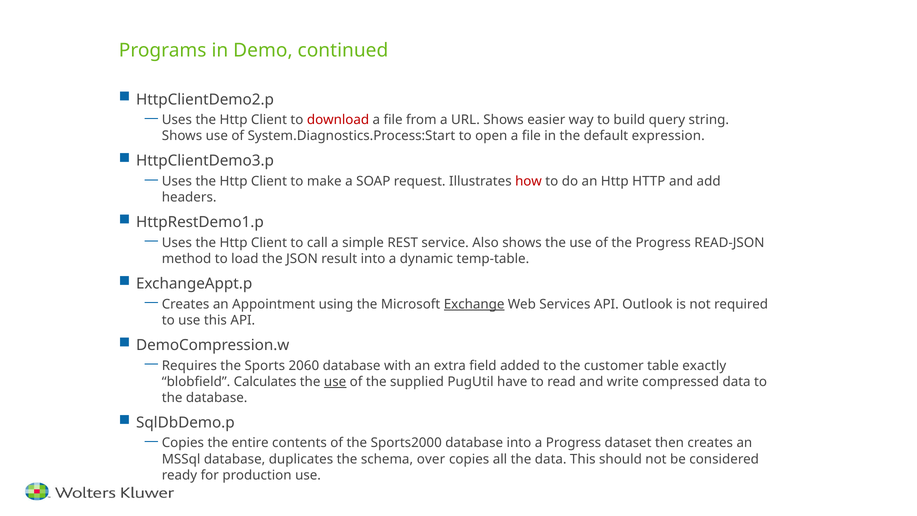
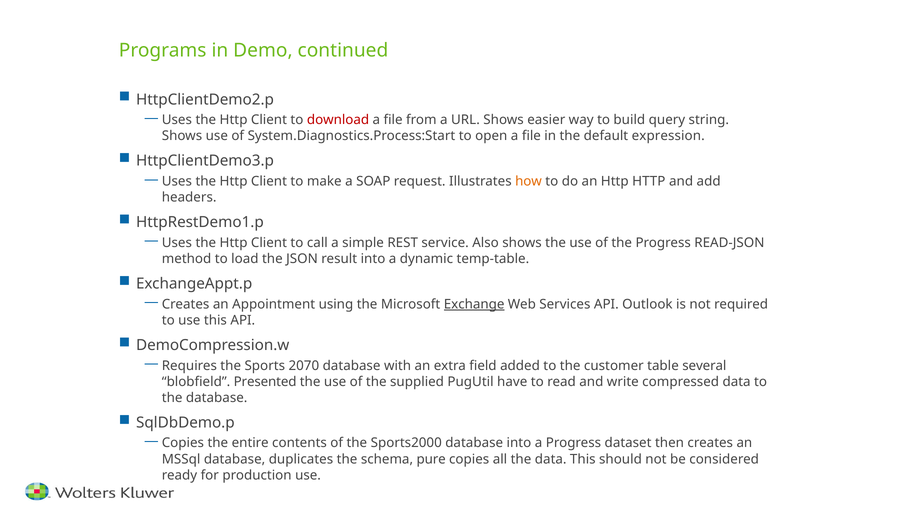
how colour: red -> orange (529, 181)
2060: 2060 -> 2070 (304, 365)
exactly: exactly -> several (704, 365)
Calculates: Calculates -> Presented (265, 382)
use underline: present -> none (335, 382)
over: over -> pure (431, 459)
